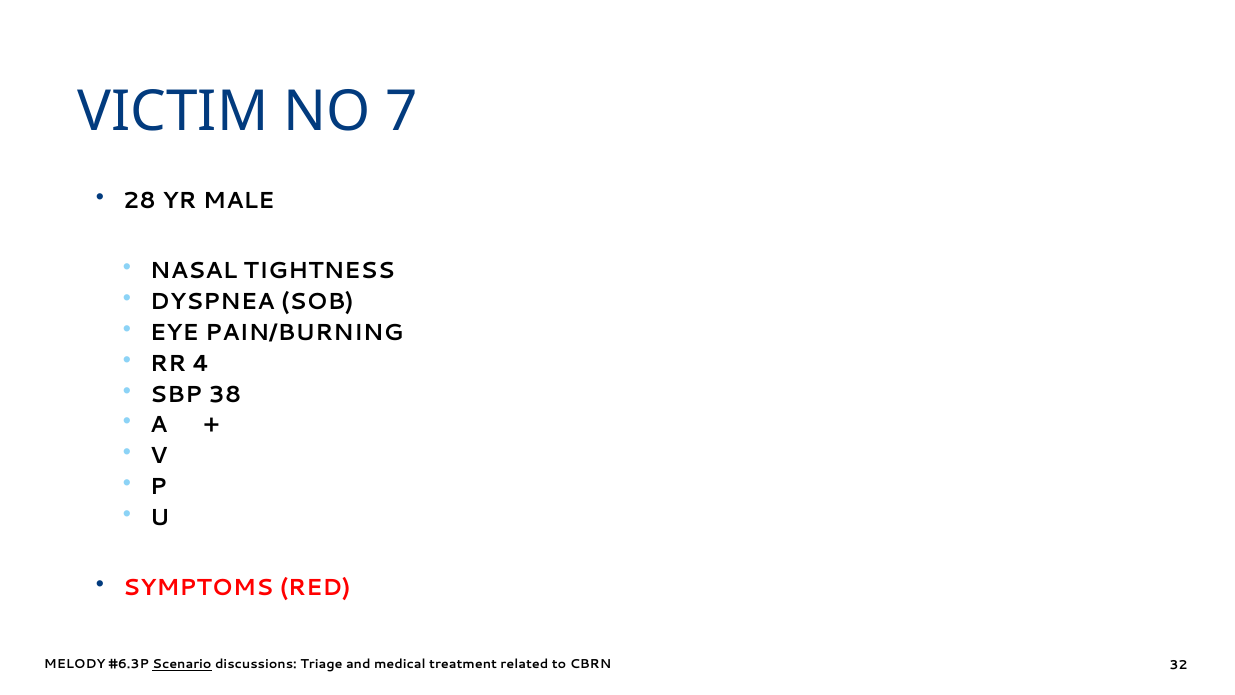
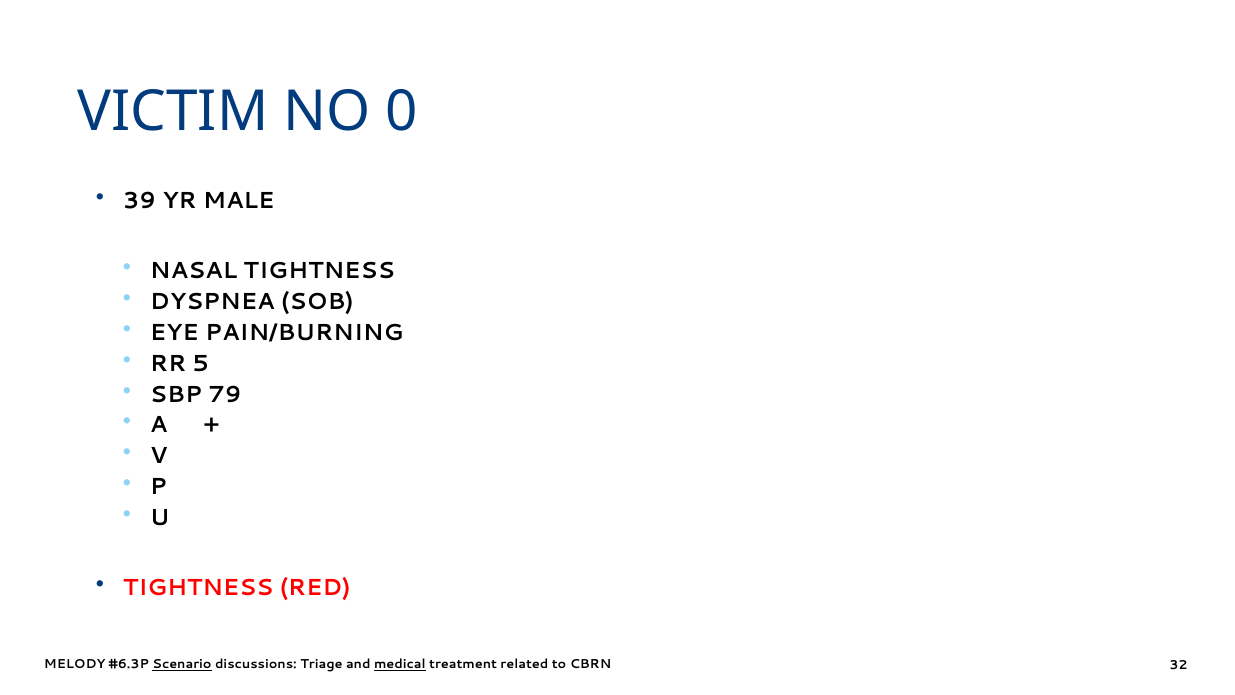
7: 7 -> 0 (401, 111)
28: 28 -> 39 (139, 201)
4: 4 -> 5 (201, 364)
38: 38 -> 79 (225, 394)
SYMPTOMS: SYMPTOMS -> TIGHTNESS (198, 588)
medical underline: none -> present (400, 664)
